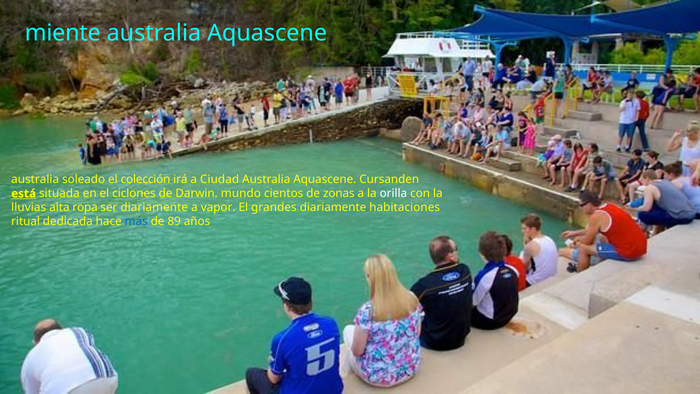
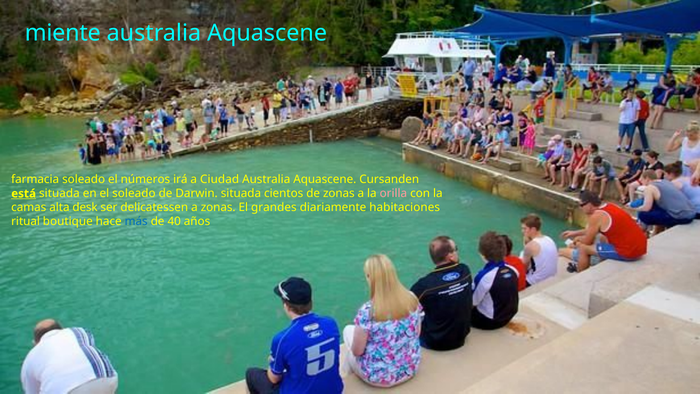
australia: australia -> farmacia (35, 180)
colección: colección -> números (145, 180)
el ciclones: ciclones -> soleado (134, 194)
Darwin mundo: mundo -> situada (241, 194)
orilla colour: white -> pink (393, 194)
lluvias: lluvias -> camas (29, 208)
ropa: ropa -> desk (85, 208)
ser diariamente: diariamente -> delicatessen (154, 208)
a vapor: vapor -> zonas (218, 208)
dedicada: dedicada -> boutique (68, 222)
89: 89 -> 40 (174, 222)
